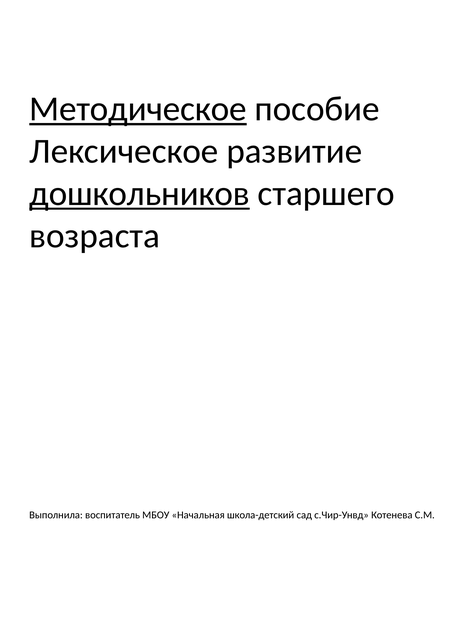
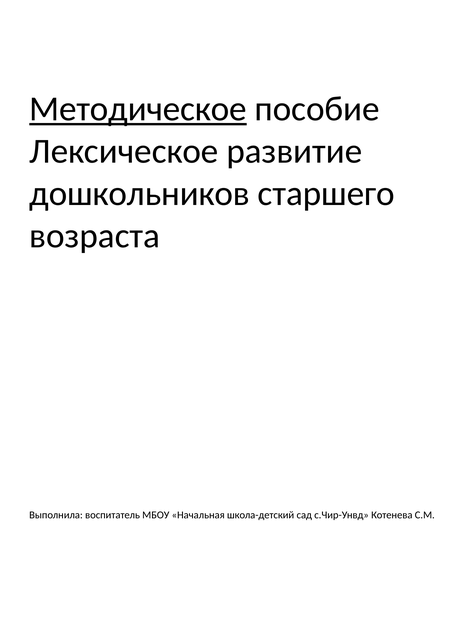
дошкольников underline: present -> none (140, 193)
